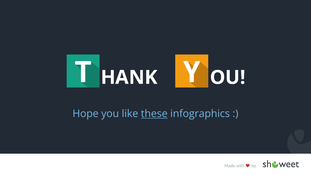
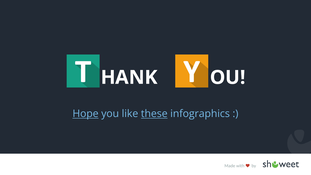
Hope underline: none -> present (86, 114)
